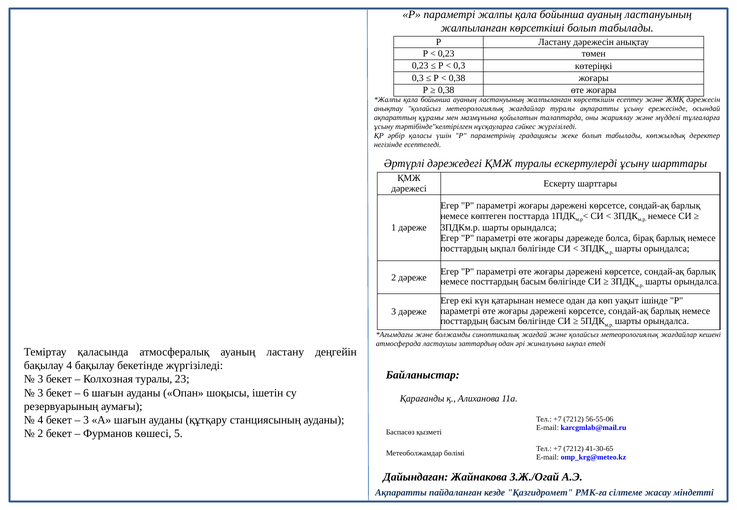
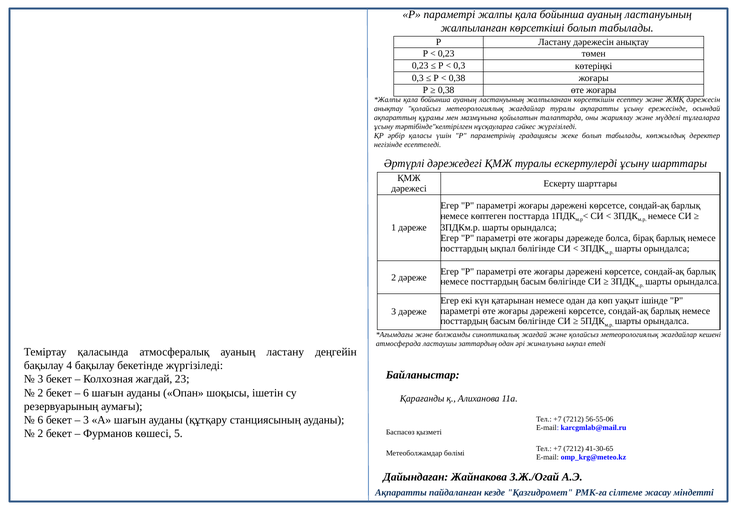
Колхозная туралы: туралы -> жағдай (154, 379)
3: 3 -> 2 (40, 393)
4: 4 -> 6 (40, 420)
